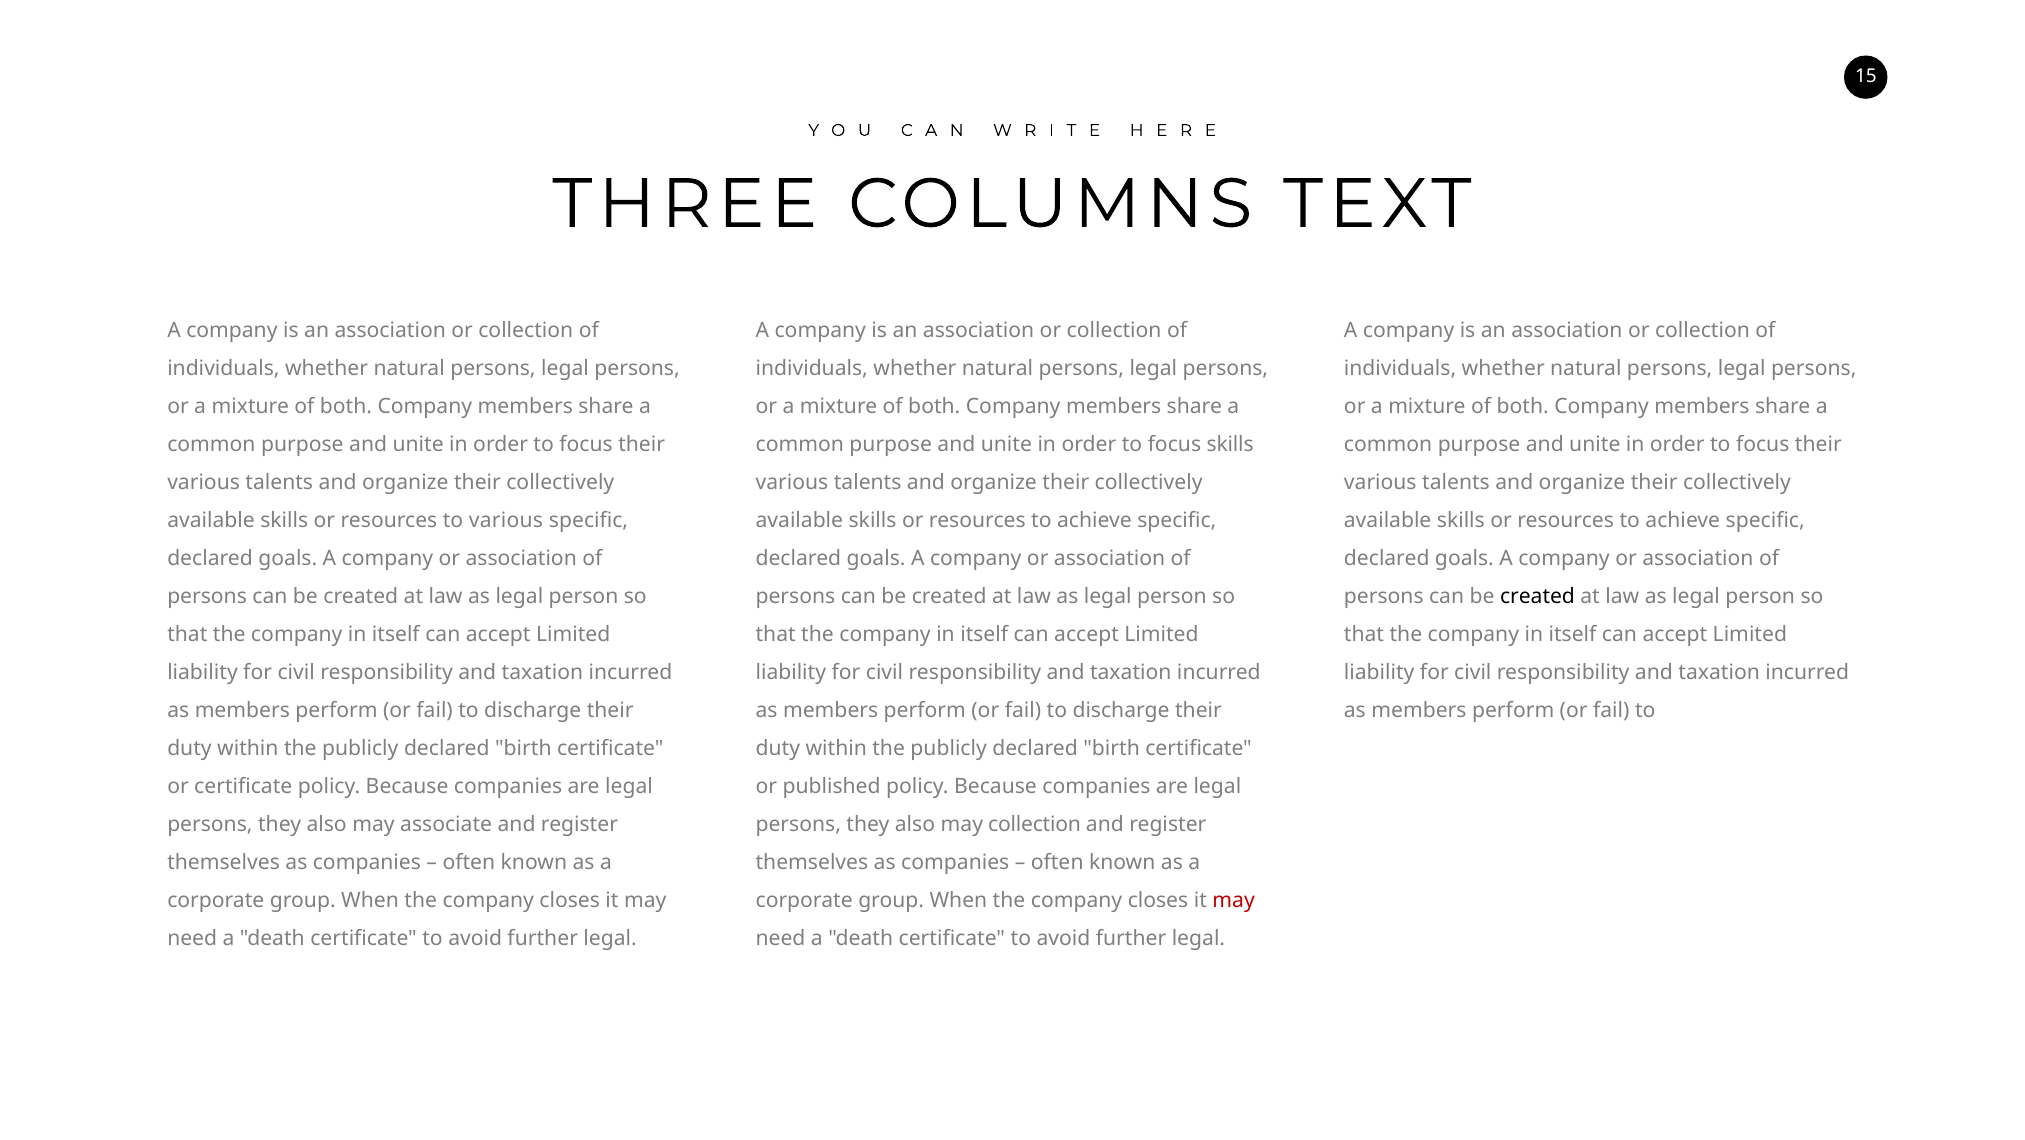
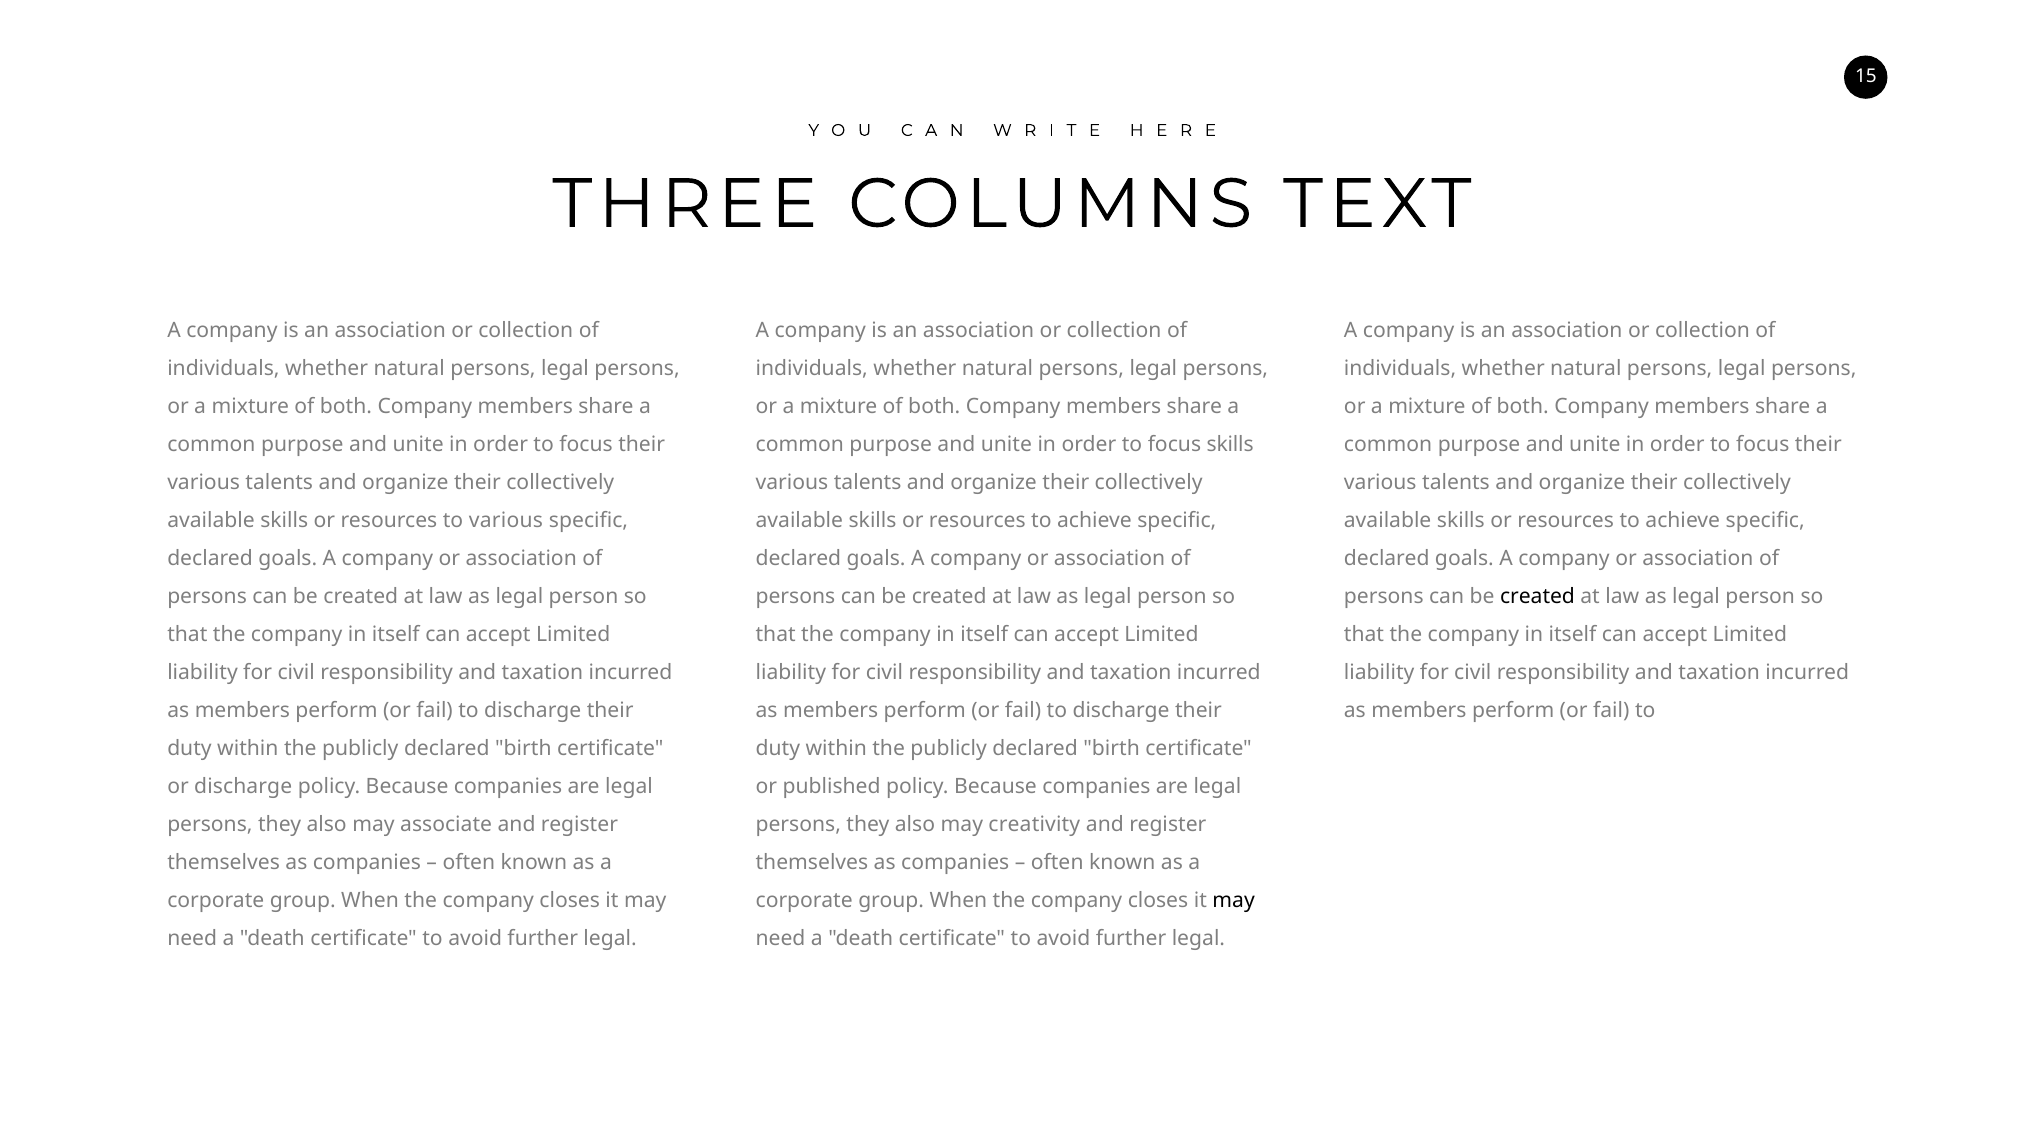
or certificate: certificate -> discharge (243, 786)
may collection: collection -> creativity (1034, 824)
may colour: red -> black (1234, 900)
